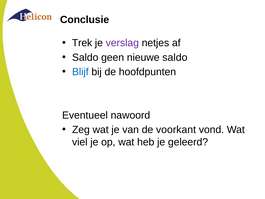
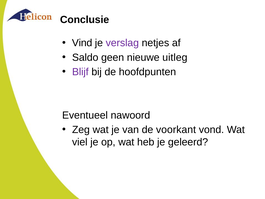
Trek: Trek -> Vind (82, 43)
nieuwe saldo: saldo -> uitleg (175, 57)
Blijf colour: blue -> purple (80, 72)
